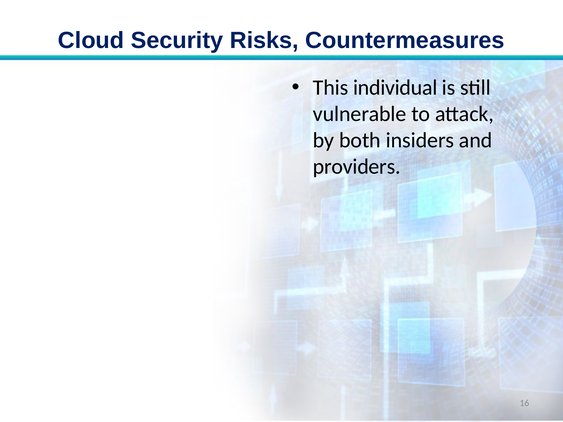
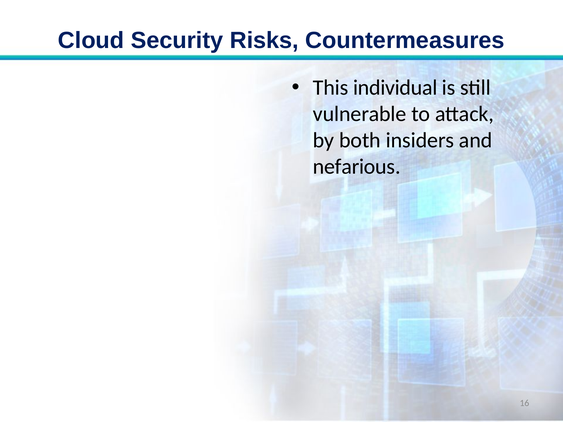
providers: providers -> nefarious (357, 167)
